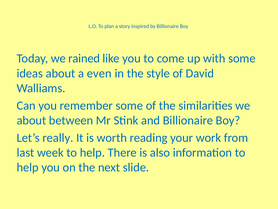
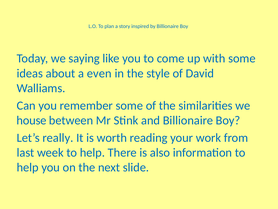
rained: rained -> saying (84, 58)
about: about -> house (31, 120)
